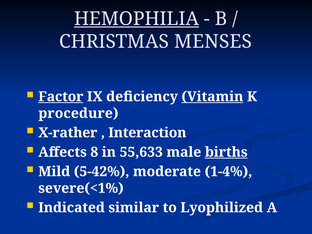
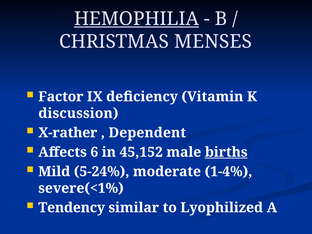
Factor underline: present -> none (61, 97)
Vitamin underline: present -> none (212, 97)
procedure: procedure -> discussion (78, 113)
Interaction: Interaction -> Dependent (147, 133)
8: 8 -> 6 (94, 152)
55,633: 55,633 -> 45,152 (141, 152)
5-42%: 5-42% -> 5-24% (102, 172)
Indicated: Indicated -> Tendency (72, 208)
